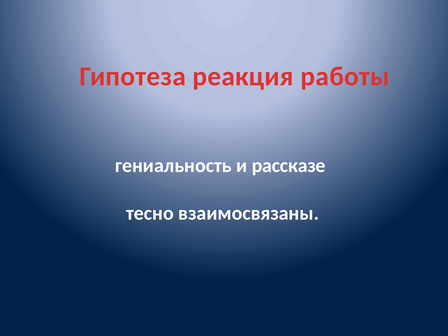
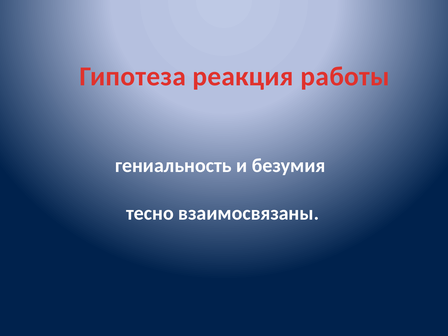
рассказе: рассказе -> безумия (289, 165)
